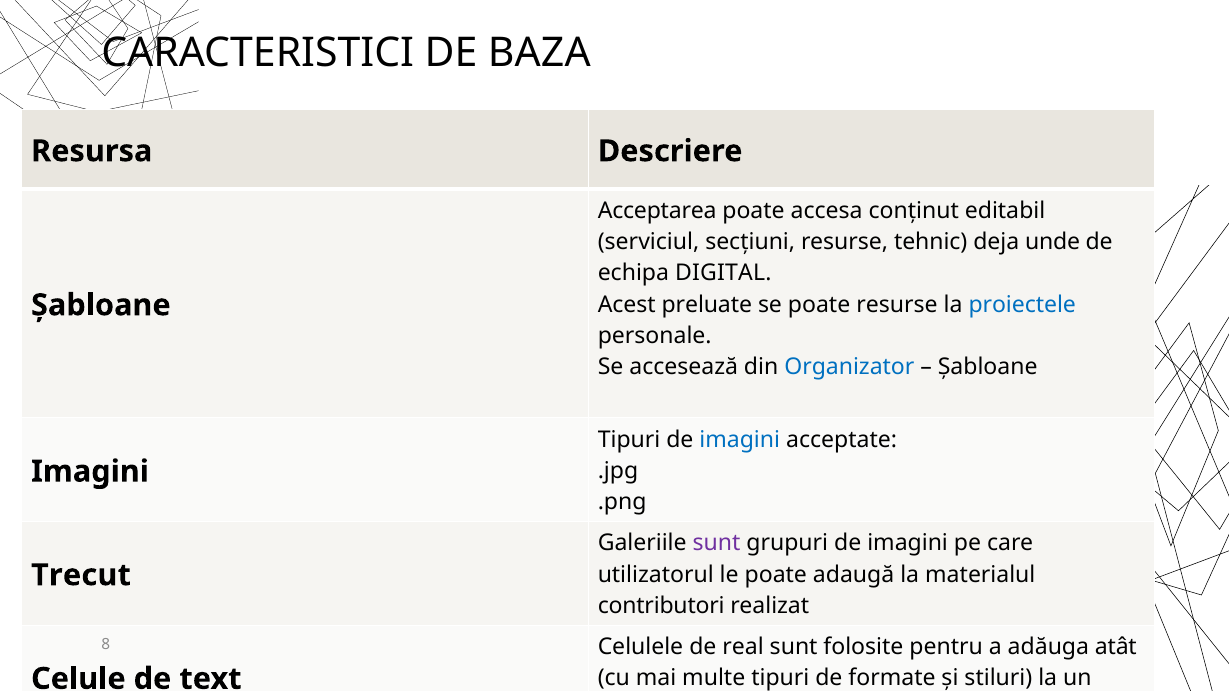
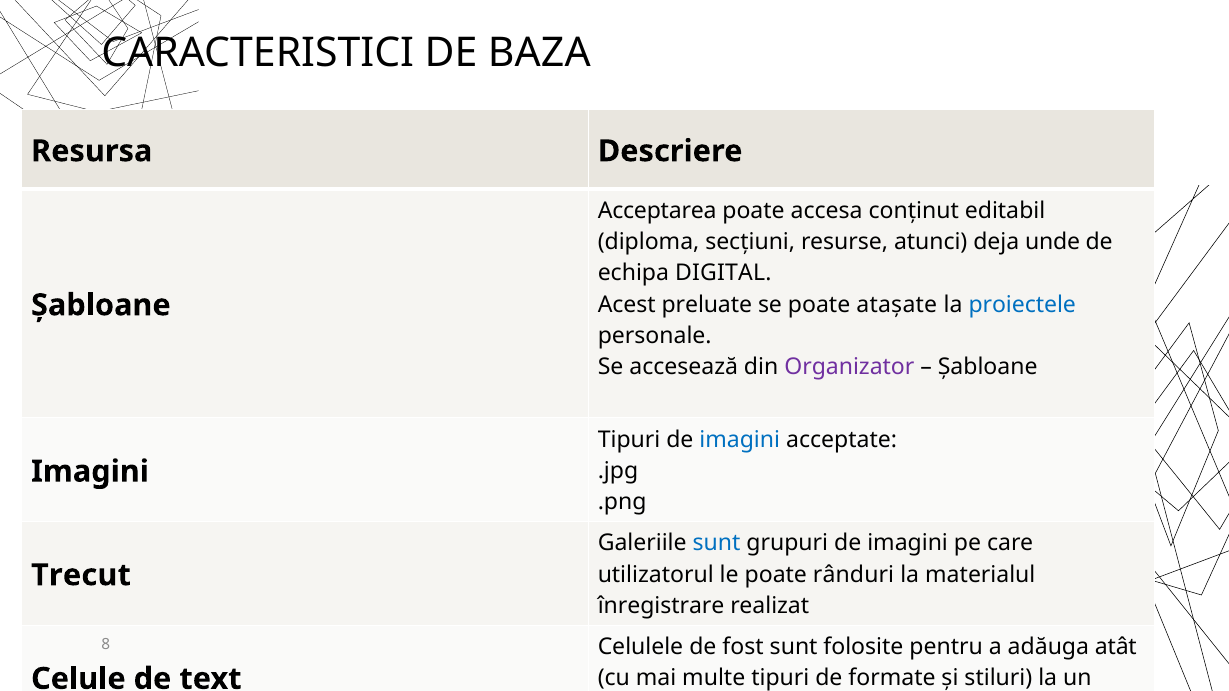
serviciul: serviciul -> diploma (649, 242)
tehnic: tehnic -> atunci (931, 242)
poate resurse: resurse -> atașate (897, 305)
Organizator colour: blue -> purple (849, 368)
sunt colour: purple -> blue (717, 544)
adaugă: adaugă -> rânduri (854, 575)
contributori: contributori -> înregistrare (661, 606)
real: real -> fost (743, 647)
